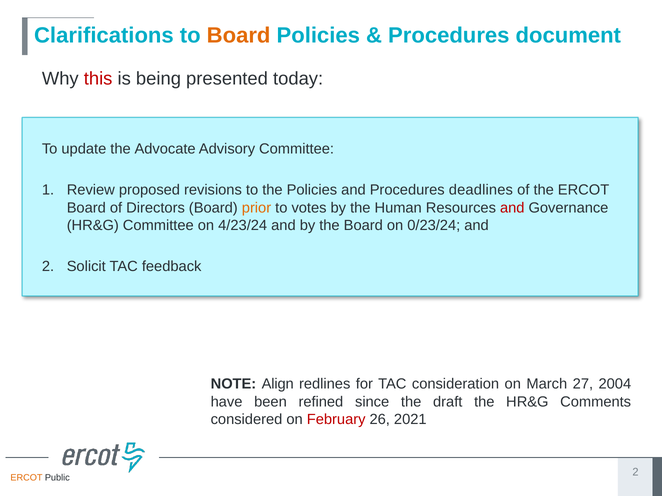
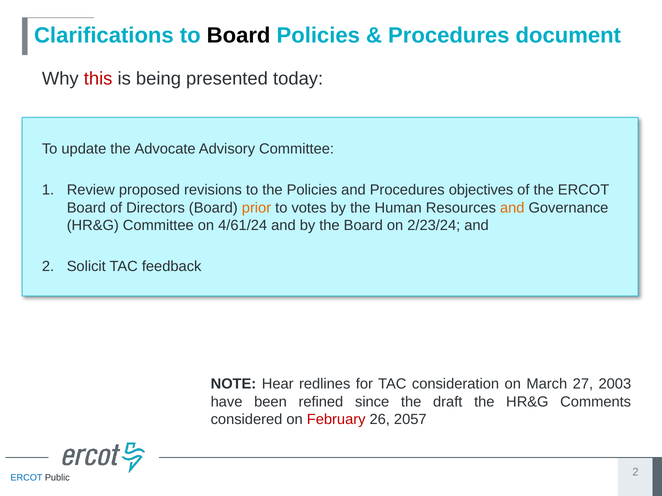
Board colour: orange -> black (239, 36)
deadlines: deadlines -> objectives (481, 190)
and colour: red -> orange (512, 208)
4/23/24: 4/23/24 -> 4/61/24 (243, 226)
0/23/24: 0/23/24 -> 2/23/24 (434, 226)
Align: Align -> Hear (278, 385)
2004: 2004 -> 2003 (615, 385)
2021: 2021 -> 2057 (410, 420)
ERCOT colour: orange -> blue (26, 478)
